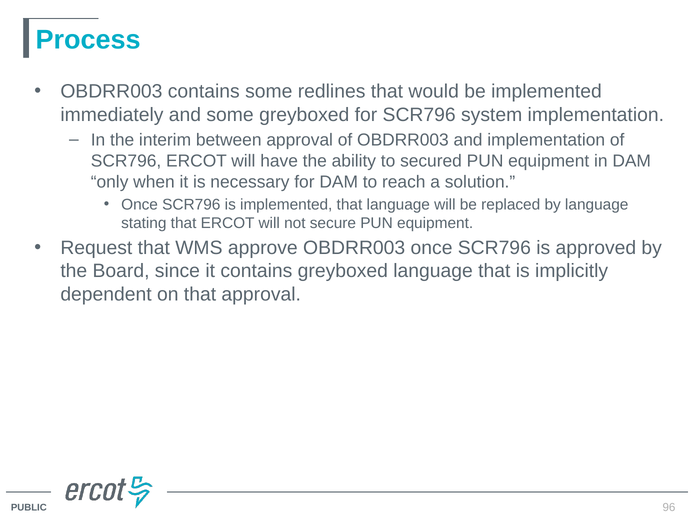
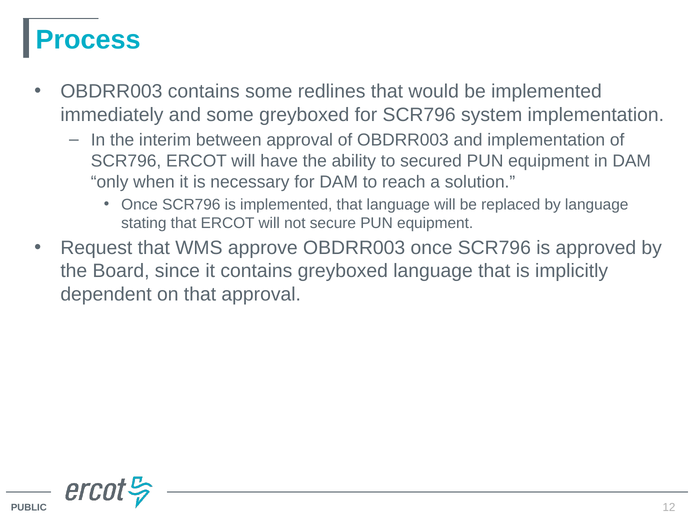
96: 96 -> 12 (669, 508)
